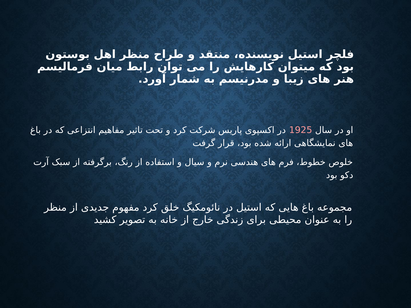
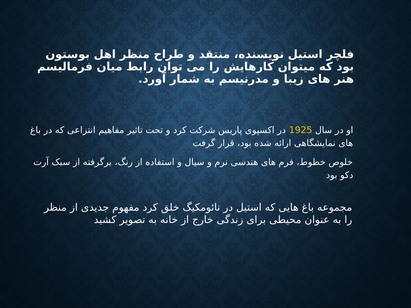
1925 colour: pink -> yellow (301, 130)
